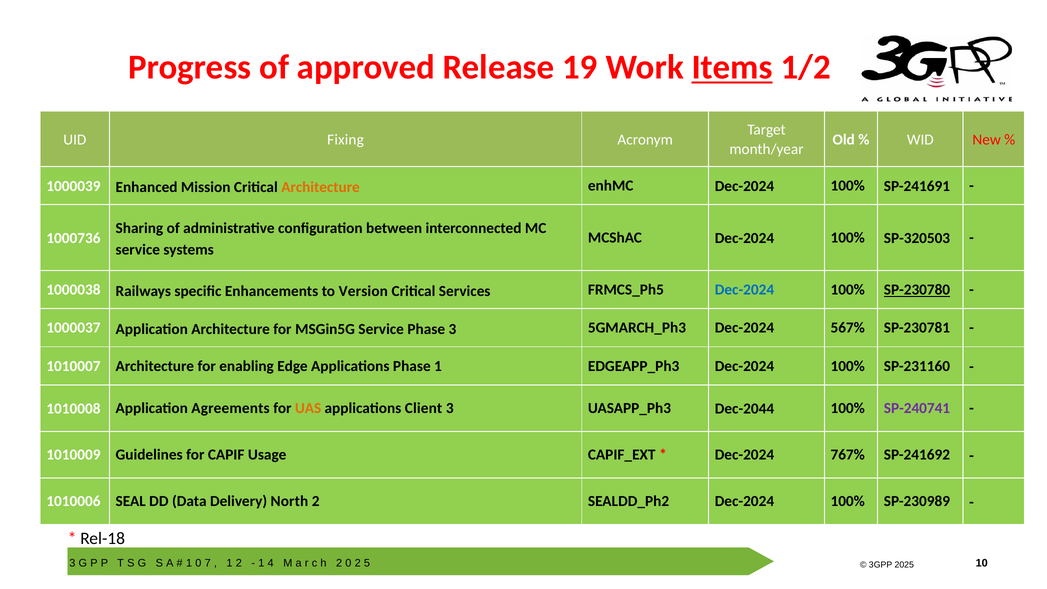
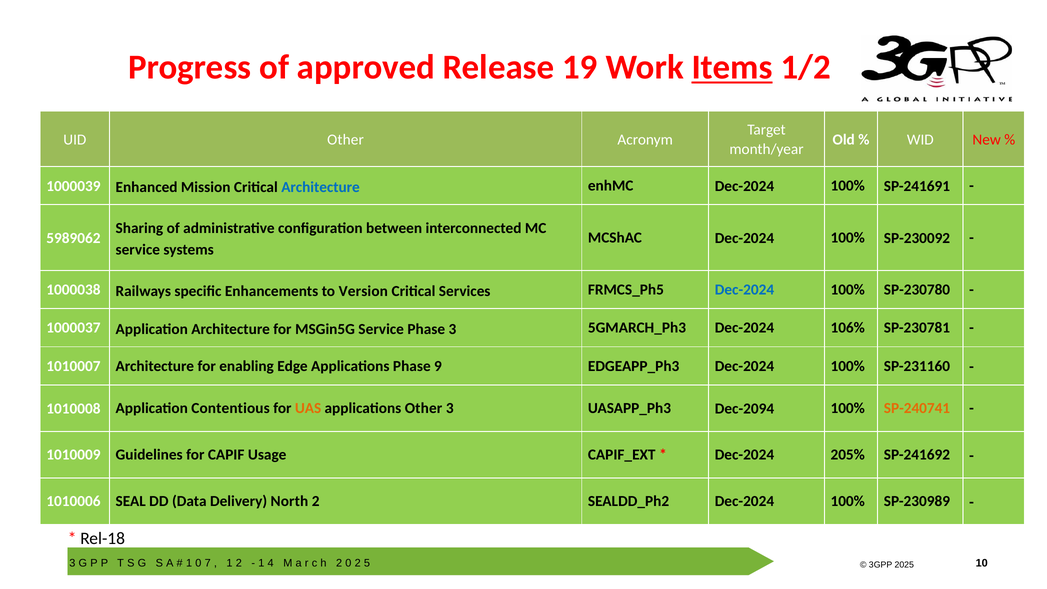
UID Fixing: Fixing -> Other (346, 139)
Architecture colour: orange -> blue (321, 187)
SP-320503: SP-320503 -> SP-230092 (917, 238)
1000736: 1000736 -> 5989062 (73, 238)
SP-230780 underline: present -> none (917, 290)
567%: 567% -> 106% (848, 328)
Phase 1: 1 -> 9 (438, 366)
Agreements: Agreements -> Contentious (231, 408)
applications Client: Client -> Other (424, 408)
Dec-2044: Dec-2044 -> Dec-2094 (744, 409)
SP-240741 colour: purple -> orange (917, 408)
767%: 767% -> 205% (848, 455)
